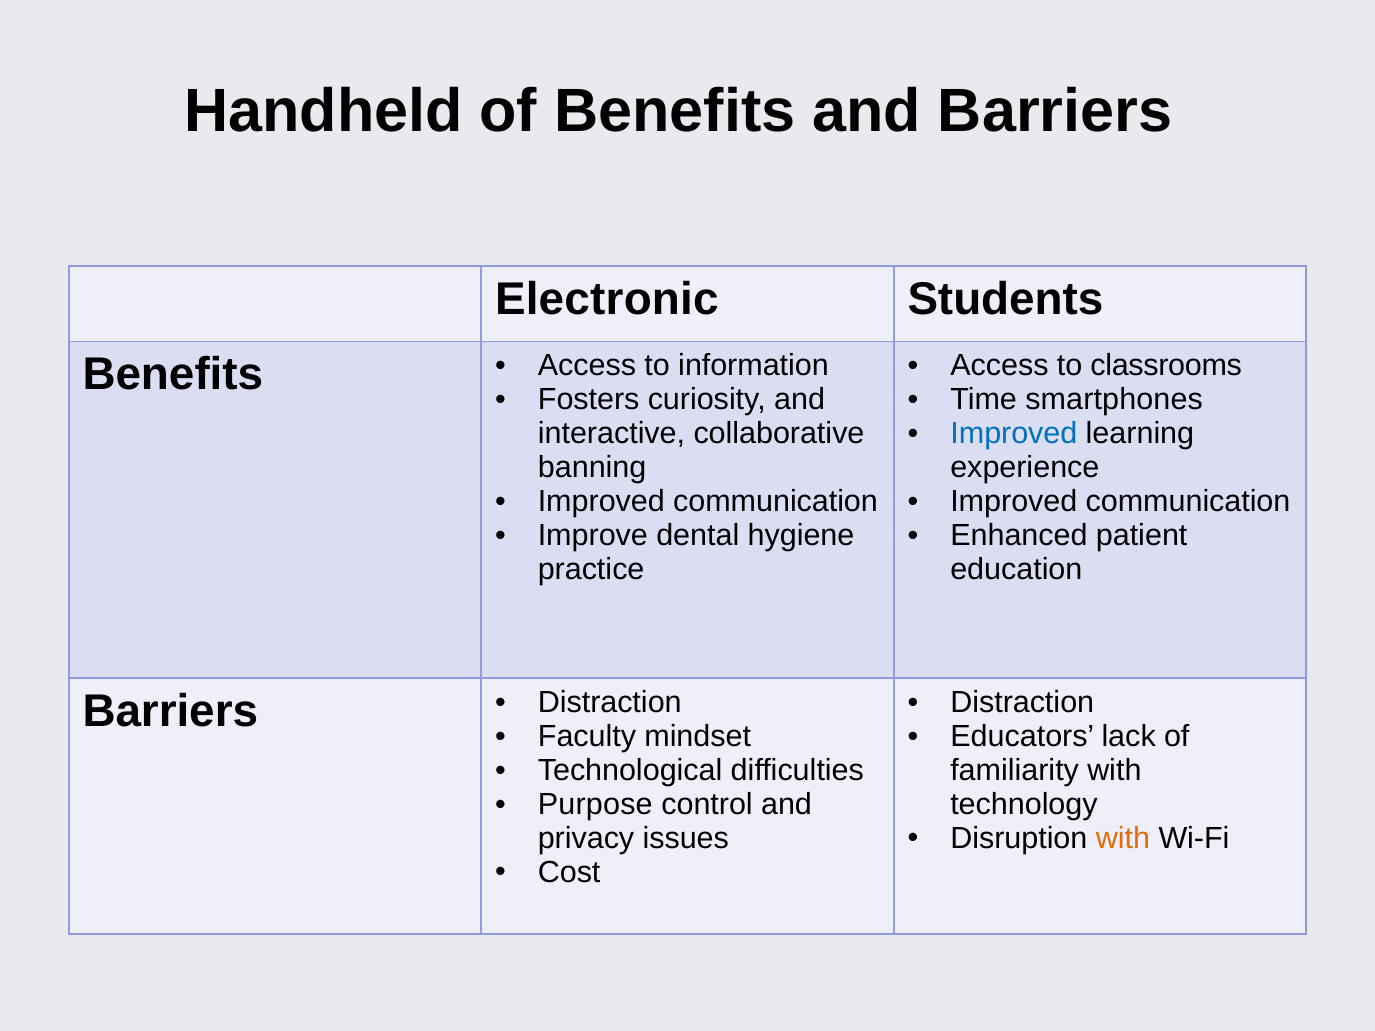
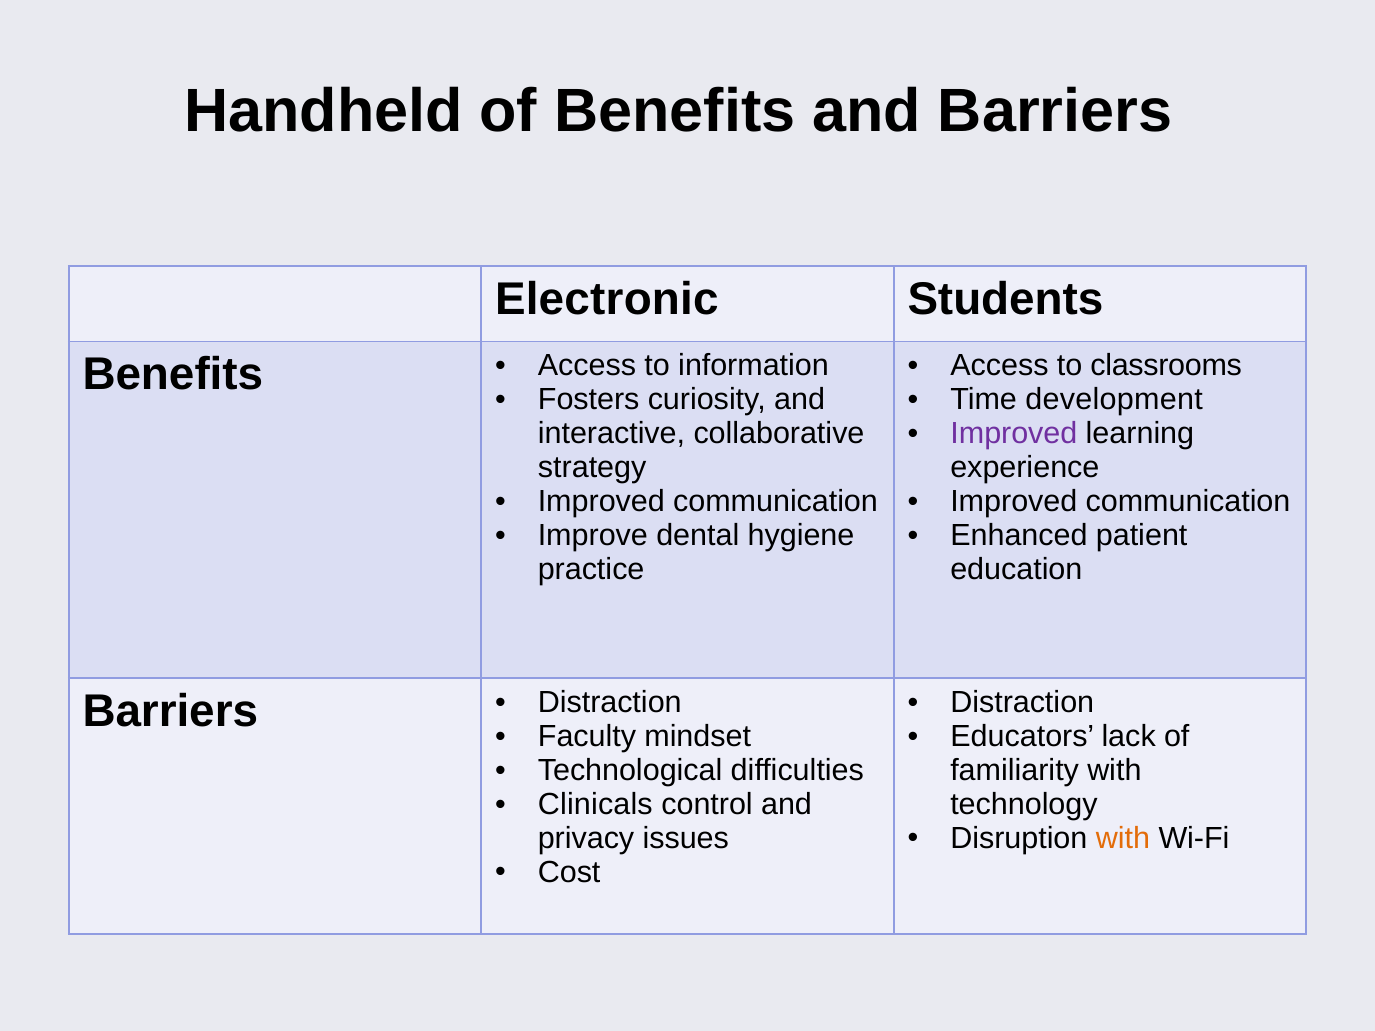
smartphones: smartphones -> development (1114, 400)
Improved colour: blue -> purple (1014, 434)
banning: banning -> strategy (592, 468)
Purpose: Purpose -> Clinicals (595, 804)
